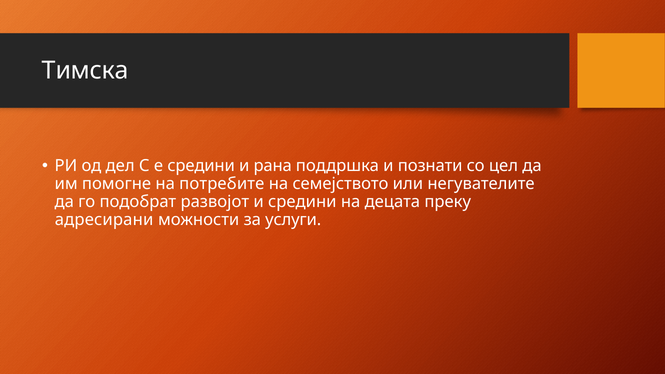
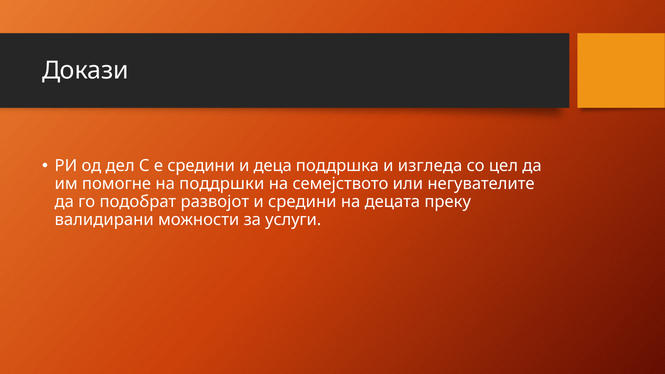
Тимска: Тимска -> Докази (85, 70)
рана: рана -> деца (273, 166)
познати: познати -> изгледа (430, 166)
потребите: потребите -> поддршки (222, 184)
адресирани: адресирани -> валидирани (104, 220)
